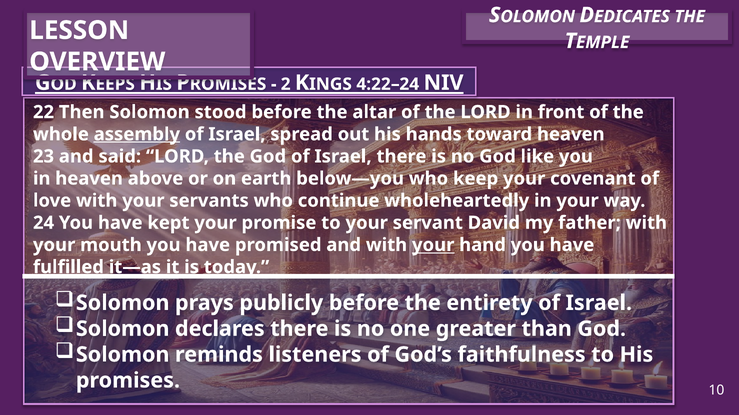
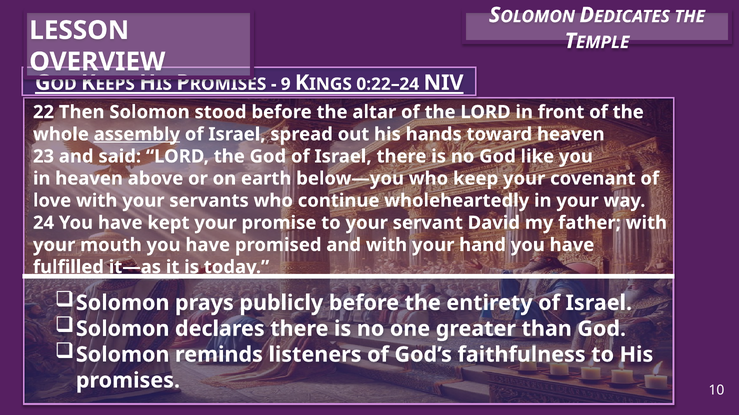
2: 2 -> 9 (286, 84)
4:22–24: 4:22–24 -> 0:22–24 (388, 84)
your underline: present -> none (433, 245)
